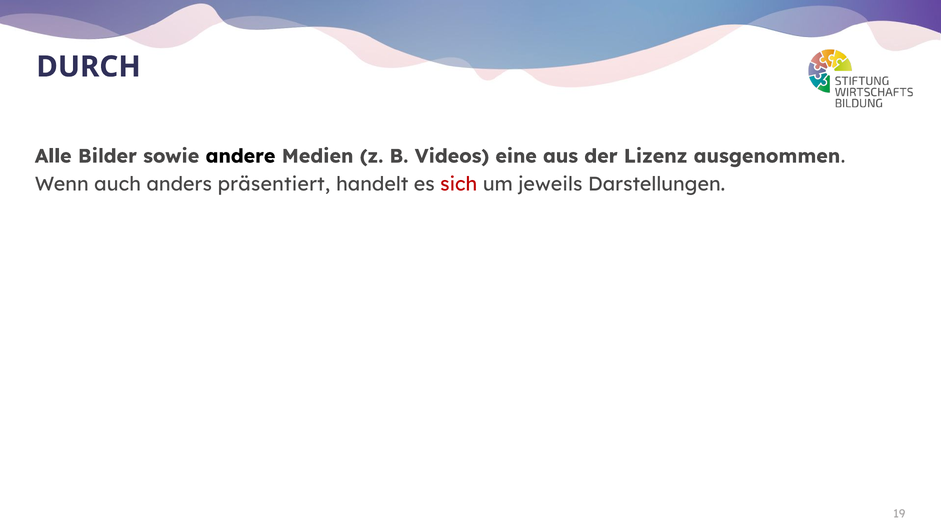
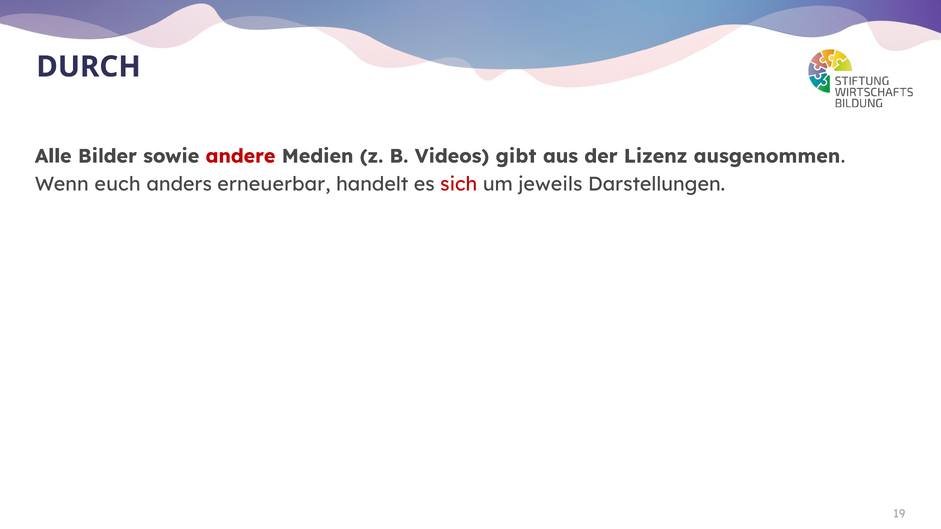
andere colour: black -> red (240, 156)
eine: eine -> gibt (516, 156)
auch: auch -> euch (118, 185)
präsentiert: präsentiert -> erneuerbar (274, 185)
